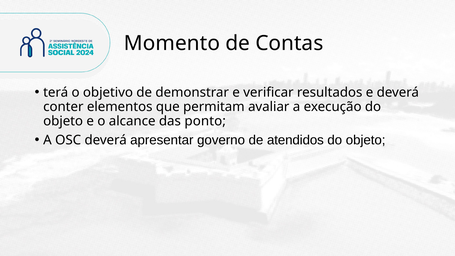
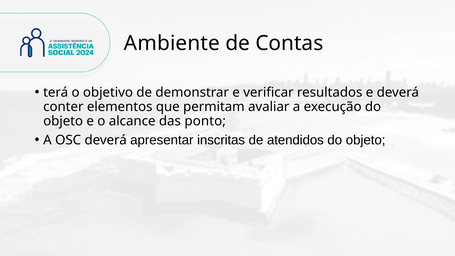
Momento: Momento -> Ambiente (172, 43)
governo: governo -> inscritas (221, 140)
